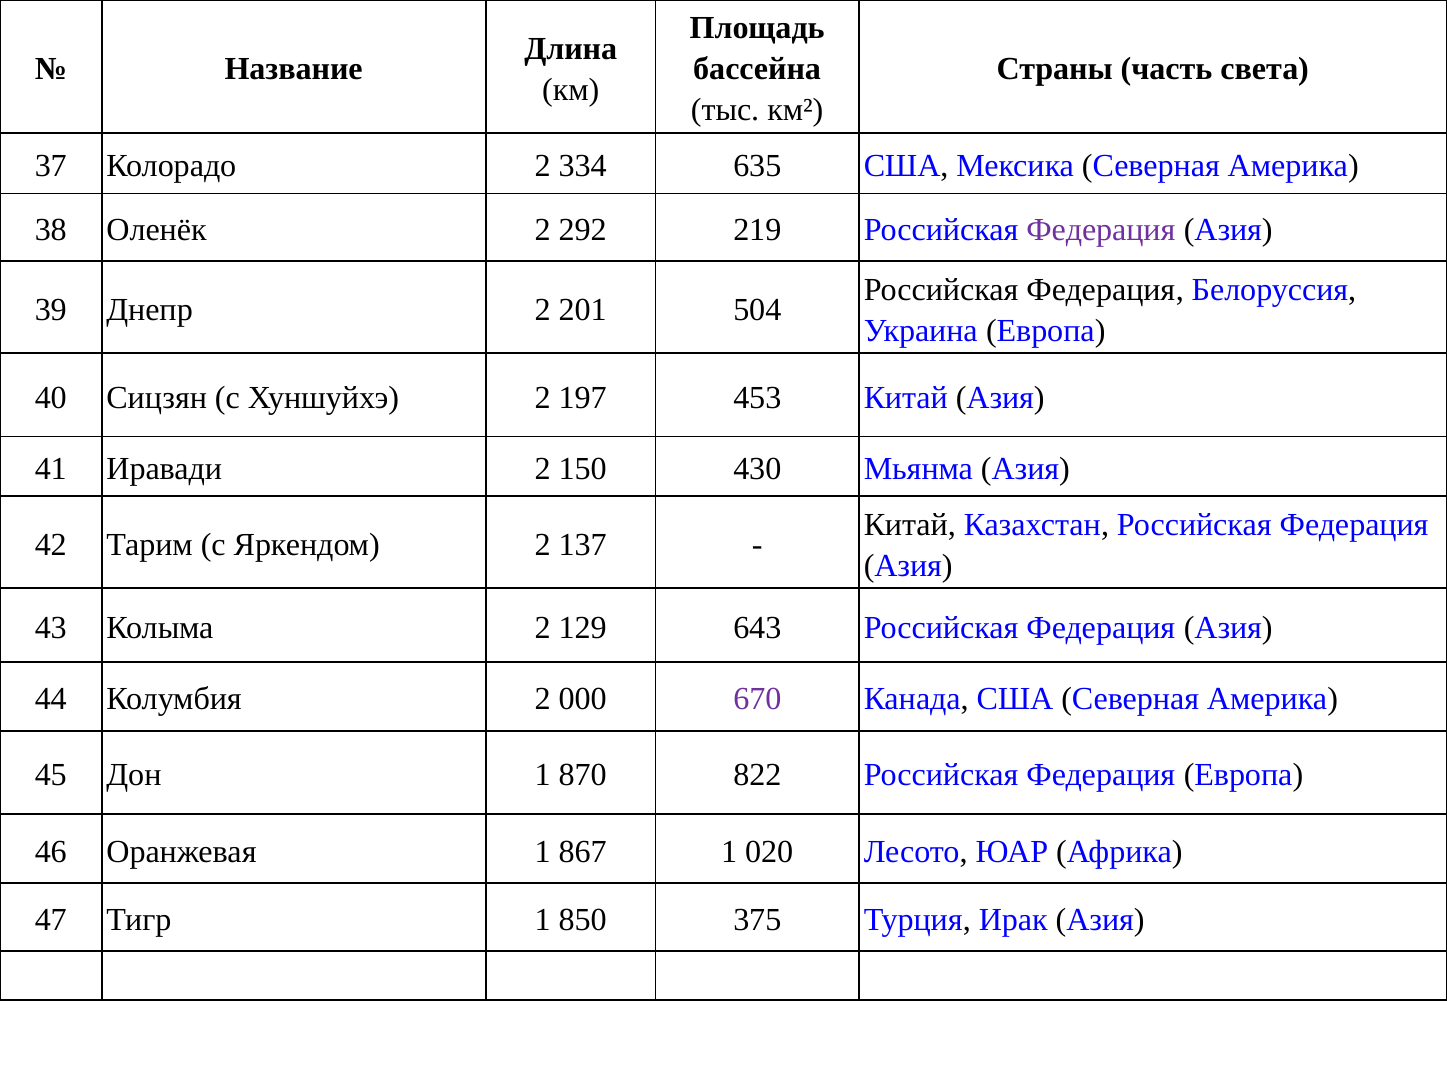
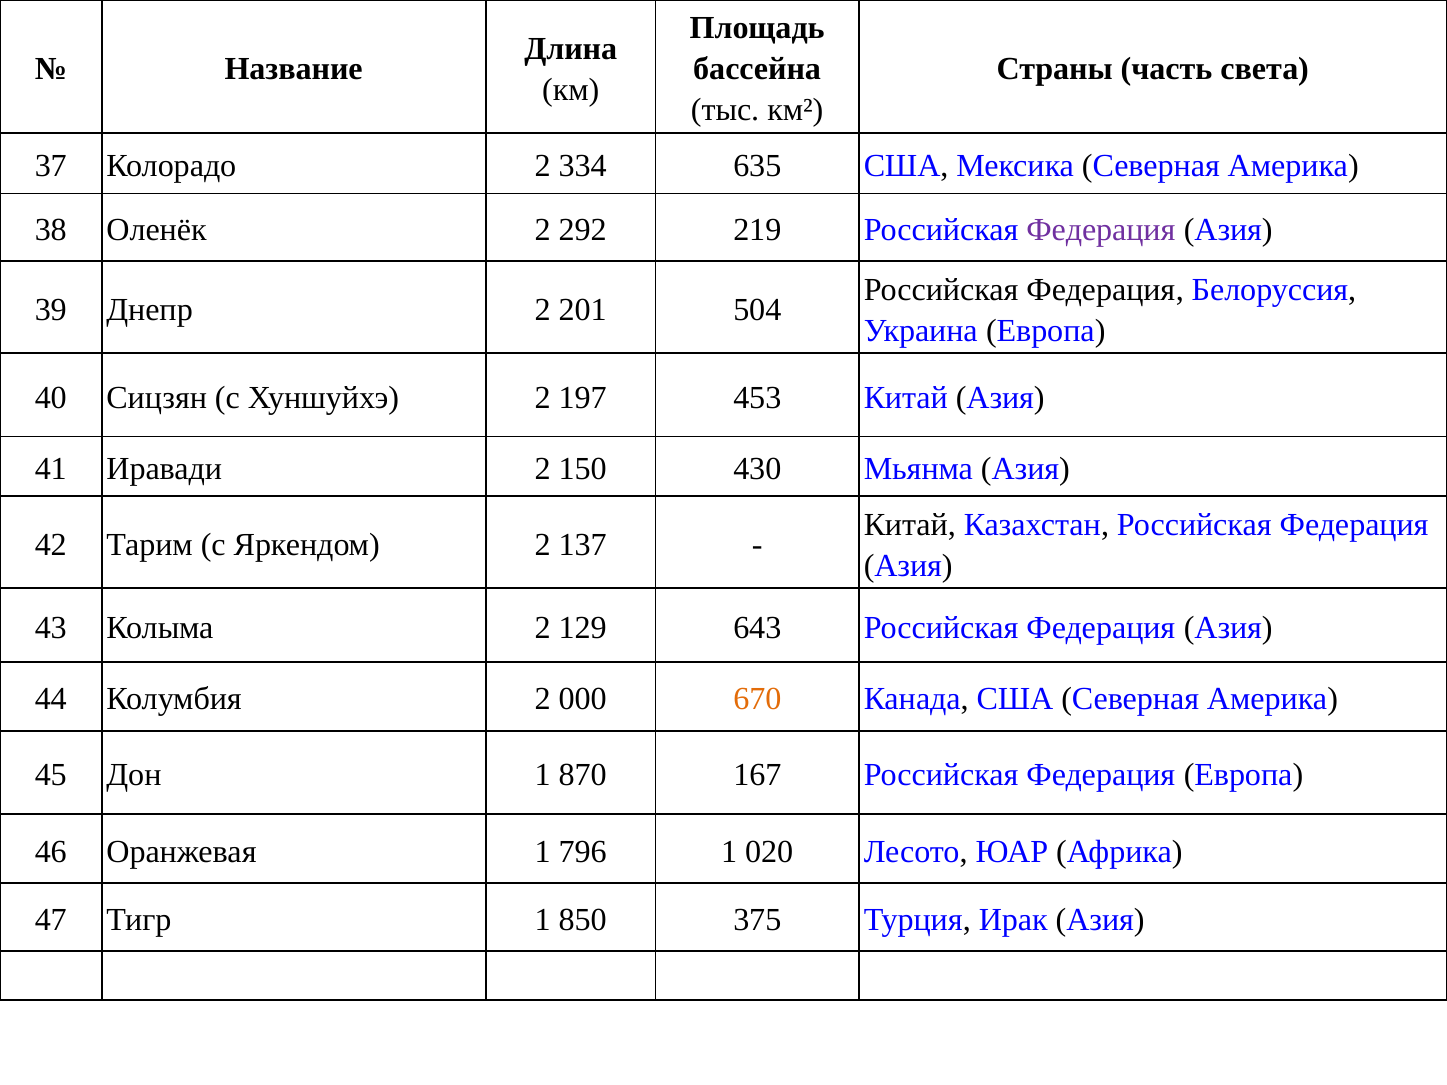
670 colour: purple -> orange (757, 699)
822: 822 -> 167 (757, 776)
867: 867 -> 796 (583, 852)
